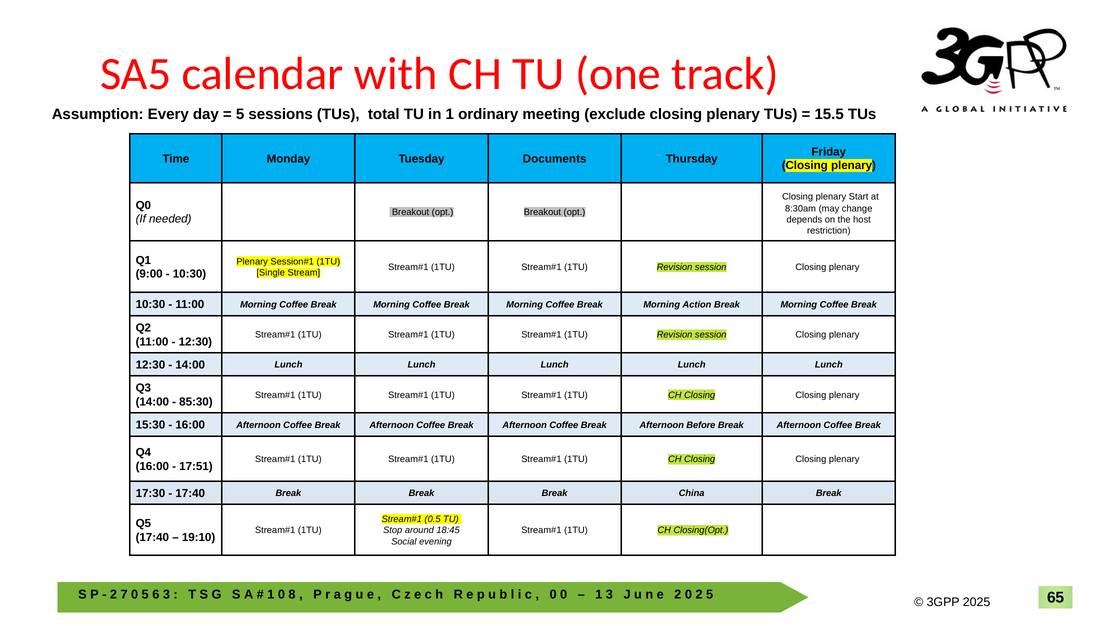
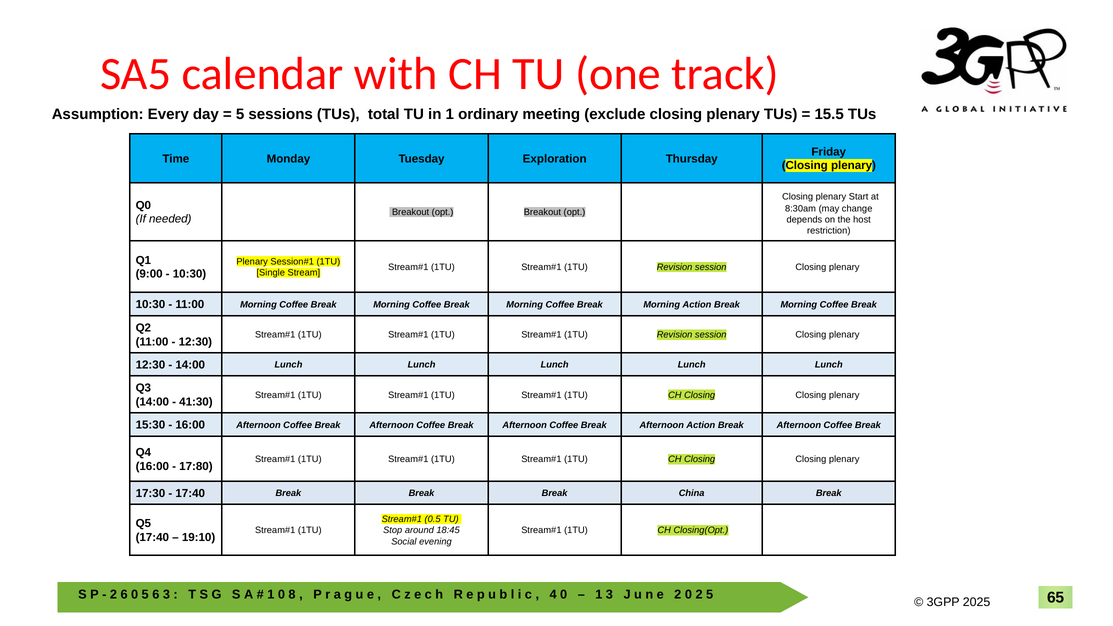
Documents: Documents -> Exploration (555, 159)
85:30: 85:30 -> 41:30 (196, 402)
Afternoon Before: Before -> Action (701, 425)
17:51: 17:51 -> 17:80 (196, 466)
7: 7 -> 6 (124, 595)
0: 0 -> 4 (553, 595)
